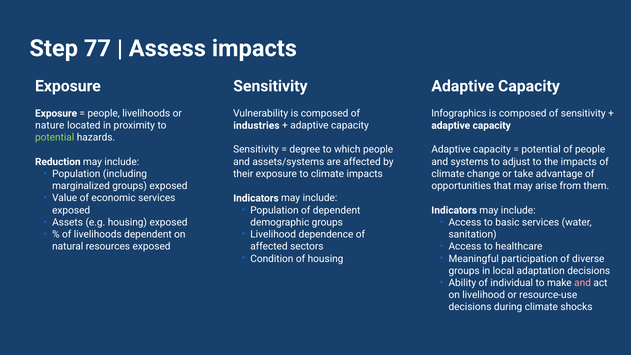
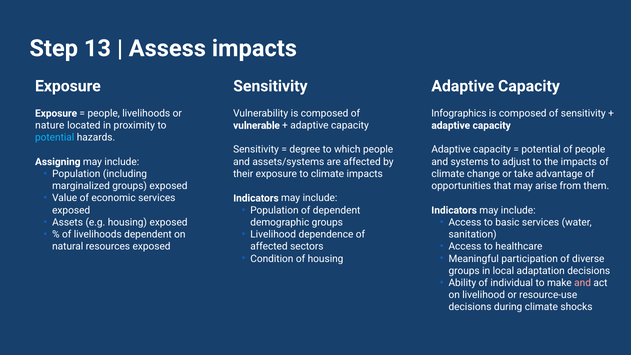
77: 77 -> 13 (97, 48)
industries: industries -> vulnerable (257, 125)
potential colour: light green -> light blue (55, 138)
Reduction: Reduction -> Assigning (58, 162)
